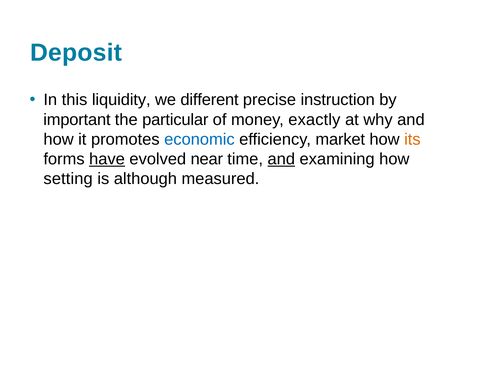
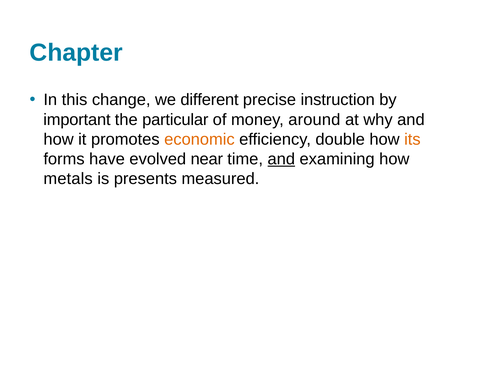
Deposit: Deposit -> Chapter (76, 53)
liquidity: liquidity -> change (121, 100)
exactly: exactly -> around (314, 120)
economic colour: blue -> orange (199, 139)
market: market -> double (340, 139)
have underline: present -> none (107, 159)
setting: setting -> metals (68, 179)
although: although -> presents (145, 179)
